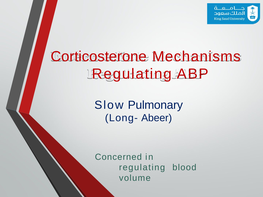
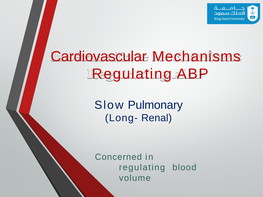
Corticosterone: Corticosterone -> Cardiovascular (99, 56)
Abeer: Abeer -> Renal (157, 118)
